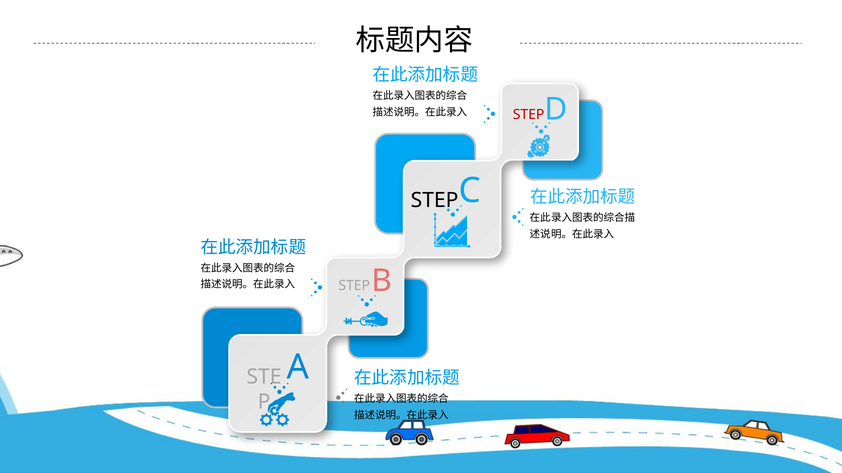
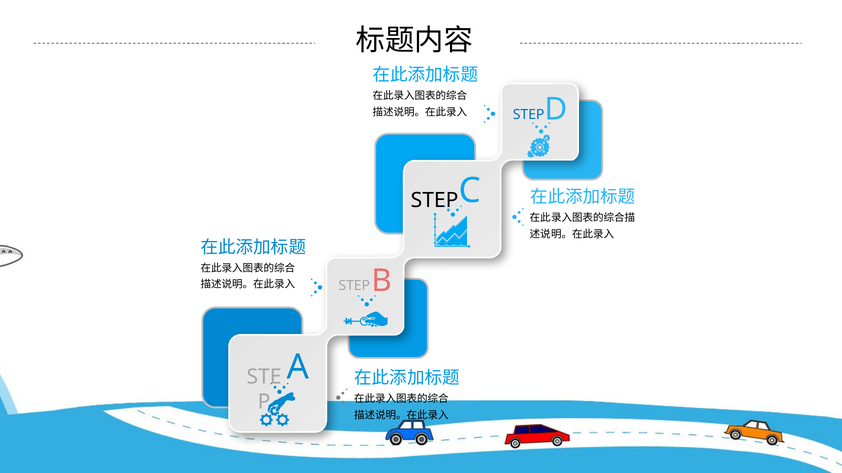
STEP colour: red -> blue (529, 115)
